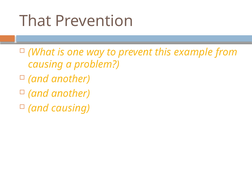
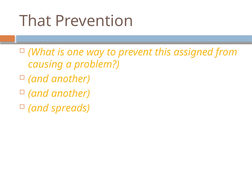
example: example -> assigned (193, 52)
and causing: causing -> spreads (71, 108)
